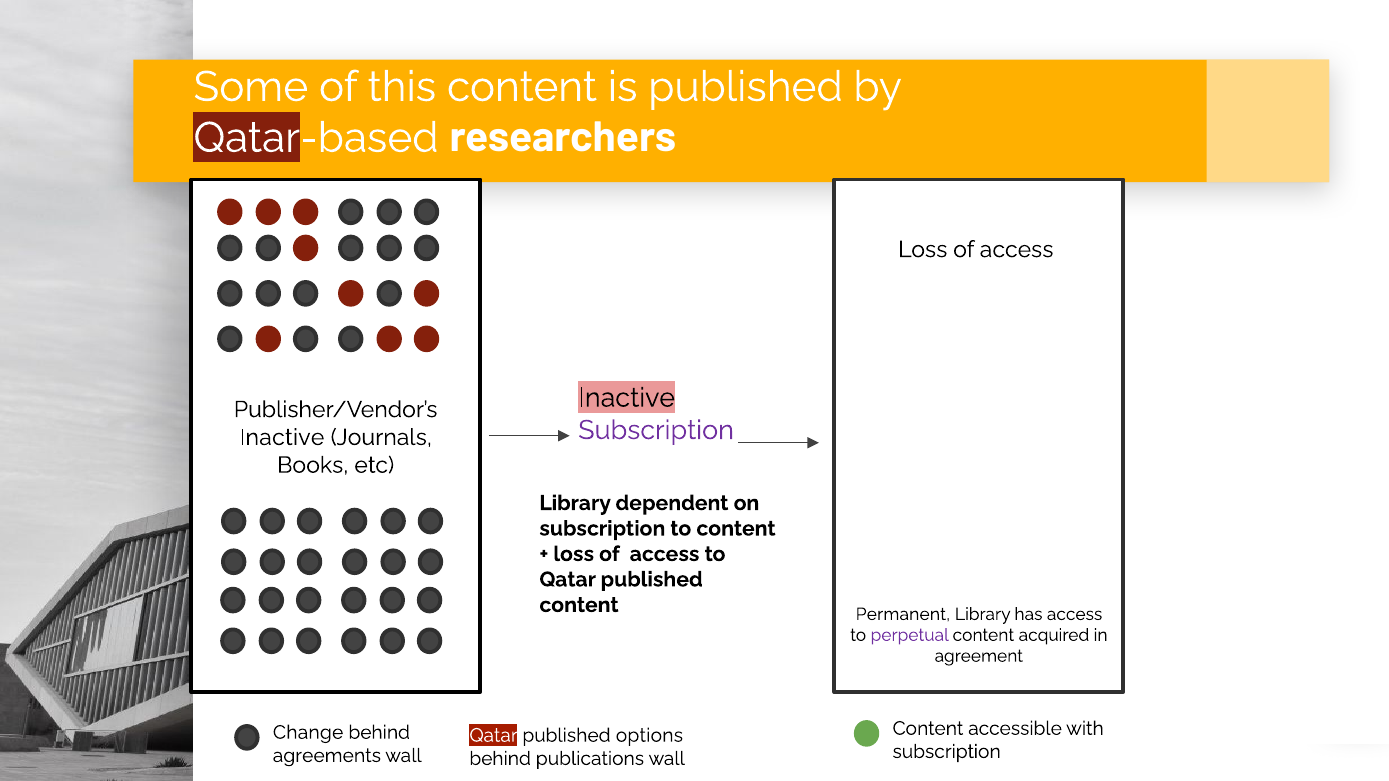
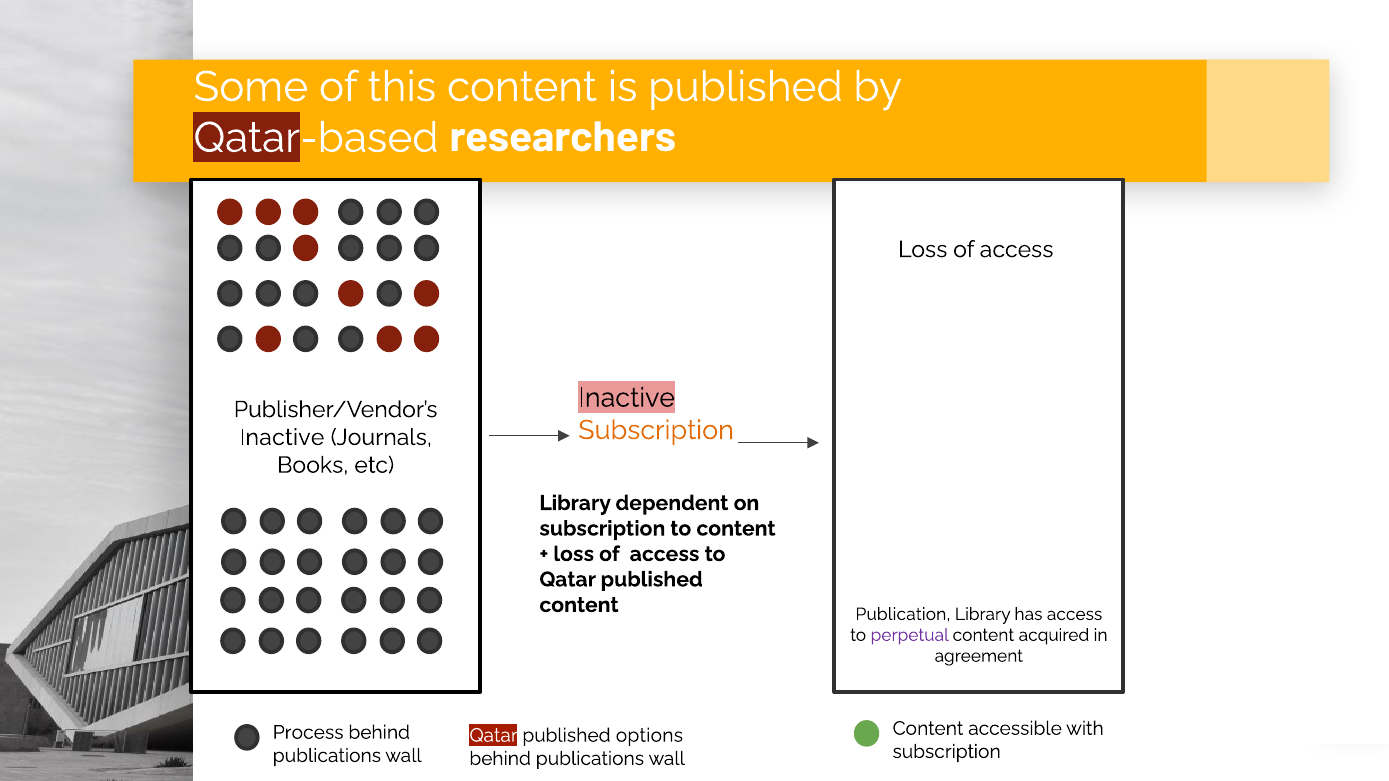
Subscription colour: purple -> orange (656, 430)
Permanent: Permanent -> Publication (903, 614)
Change: Change -> Process (308, 733)
agreements: agreements -> publications (327, 756)
